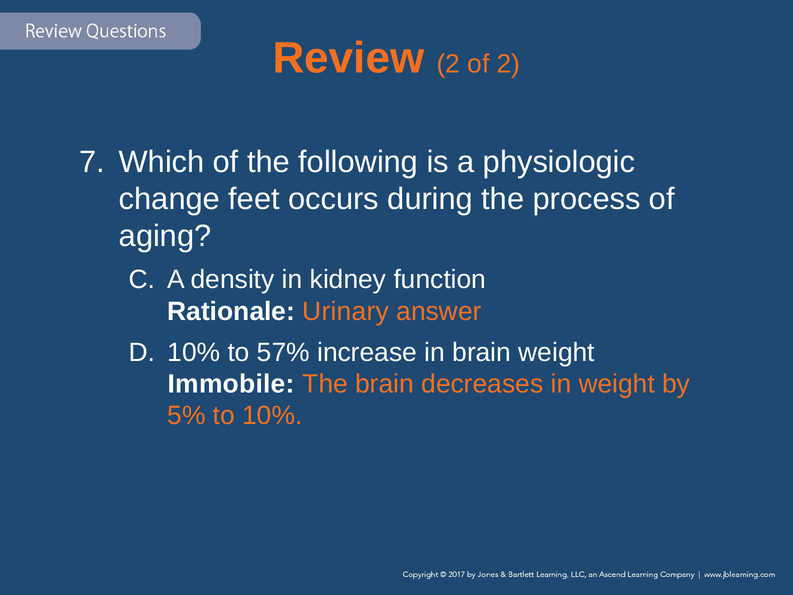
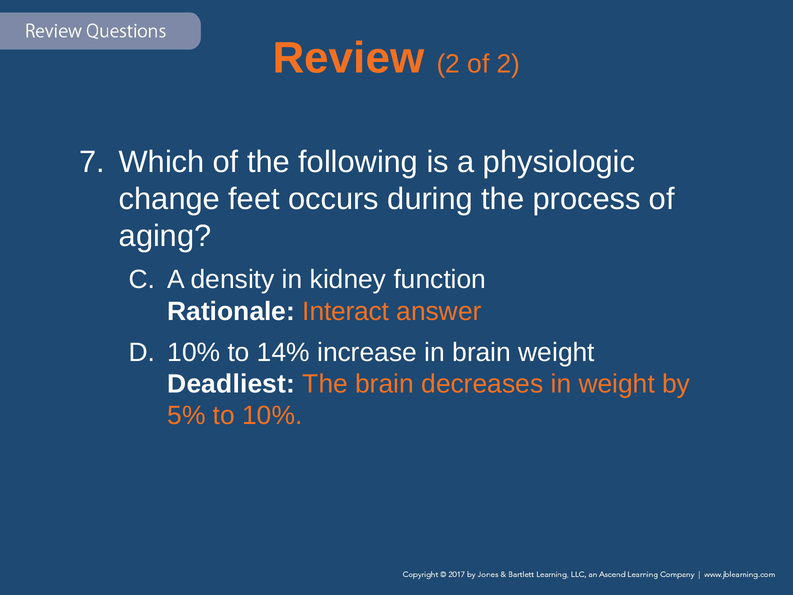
Urinary: Urinary -> Interact (346, 311)
57%: 57% -> 14% (283, 352)
Immobile: Immobile -> Deadliest (231, 384)
